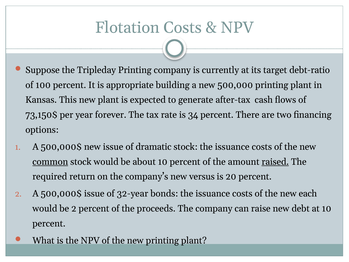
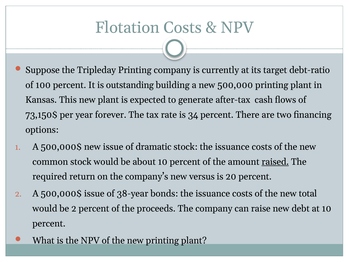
appropriate: appropriate -> outstanding (130, 85)
common underline: present -> none (50, 162)
32-year: 32-year -> 38-year (133, 193)
each: each -> total (308, 193)
